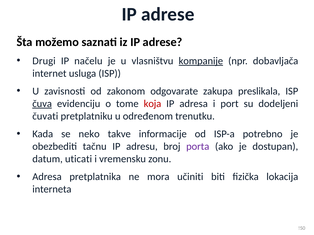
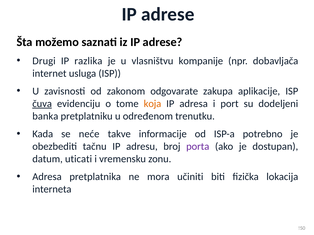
načelu: načelu -> razlika (88, 61)
kompanije underline: present -> none (201, 61)
preslikala: preslikala -> aplikacije (259, 91)
koja colour: red -> orange (152, 104)
čuvati: čuvati -> banka (45, 116)
neko: neko -> neće (89, 134)
